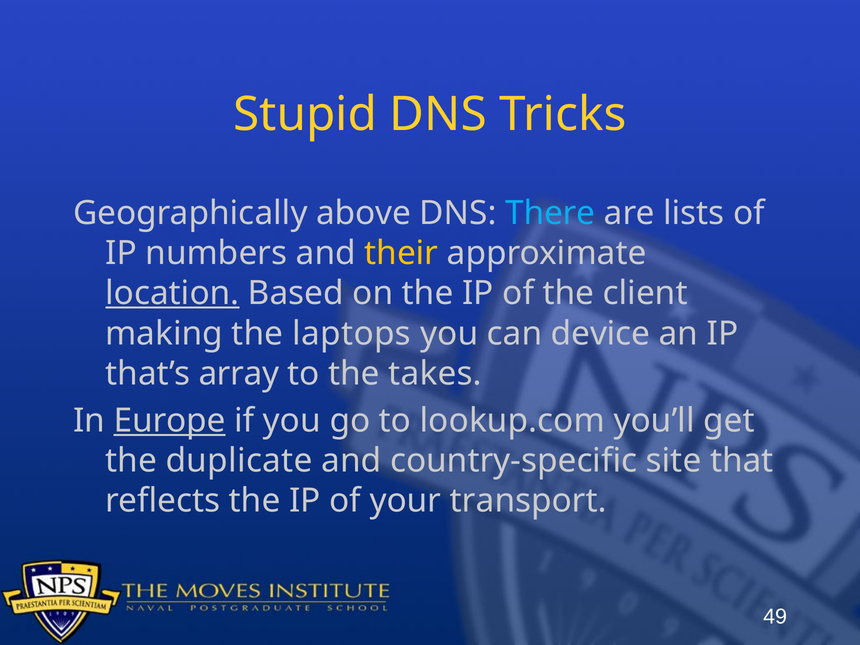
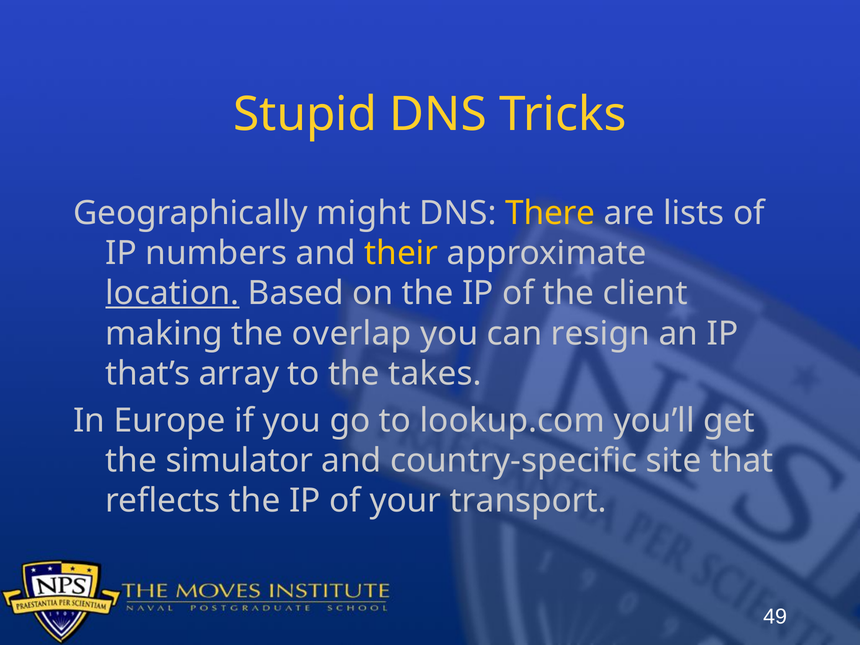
above: above -> might (363, 213)
There colour: light blue -> yellow (550, 213)
laptops: laptops -> overlap (352, 334)
device: device -> resign (600, 334)
Europe underline: present -> none (170, 421)
duplicate: duplicate -> simulator (239, 461)
